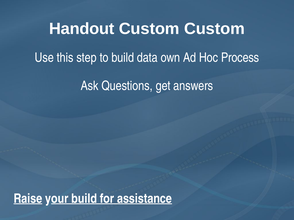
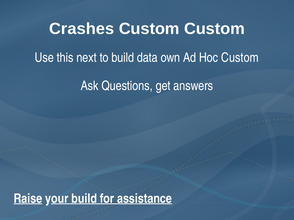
Handout: Handout -> Crashes (82, 29)
step: step -> next (87, 58)
Hoc Process: Process -> Custom (240, 58)
